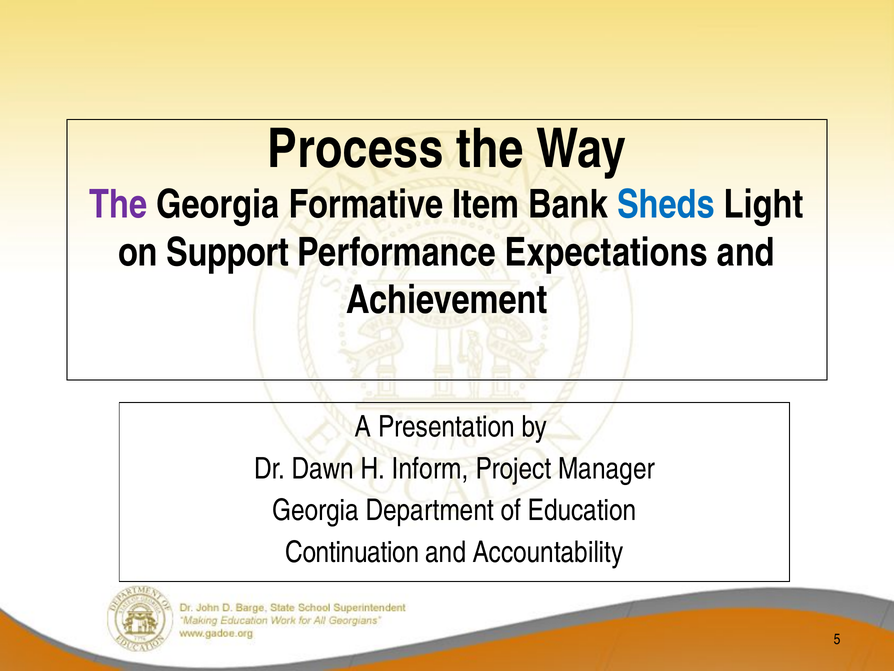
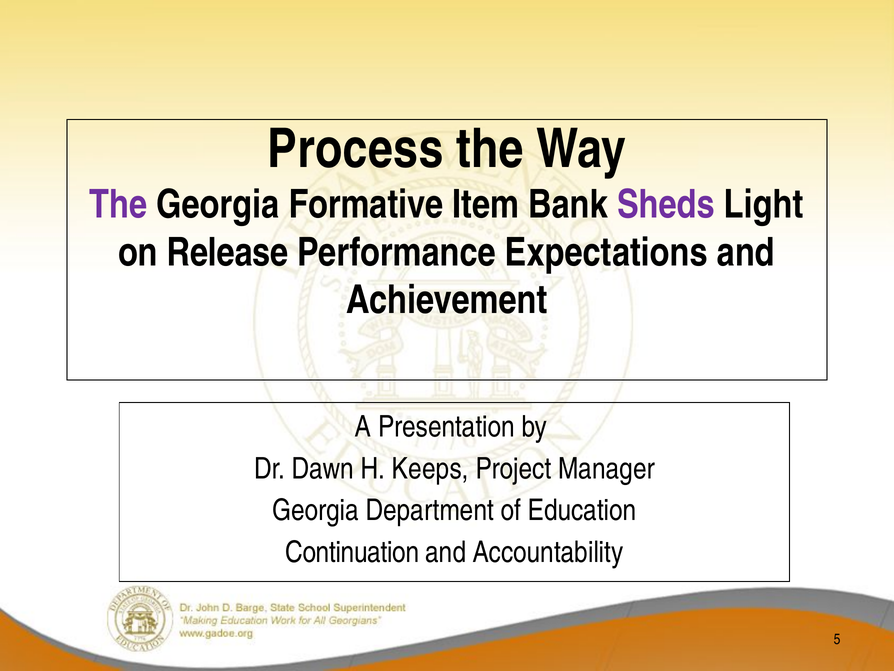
Sheds colour: blue -> purple (666, 205)
Support: Support -> Release (228, 252)
Inform: Inform -> Keeps (430, 468)
